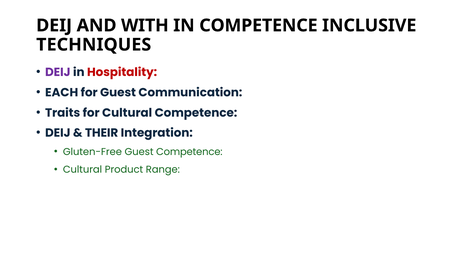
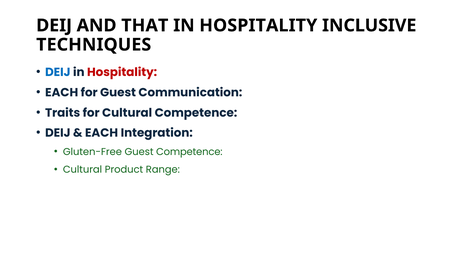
WITH: WITH -> THAT (145, 25)
COMPETENCE: COMPETENCE -> HOSPITALITY (258, 25)
DEIJ colour: purple -> blue (58, 72)
THEIR: THEIR -> EACH (102, 133)
